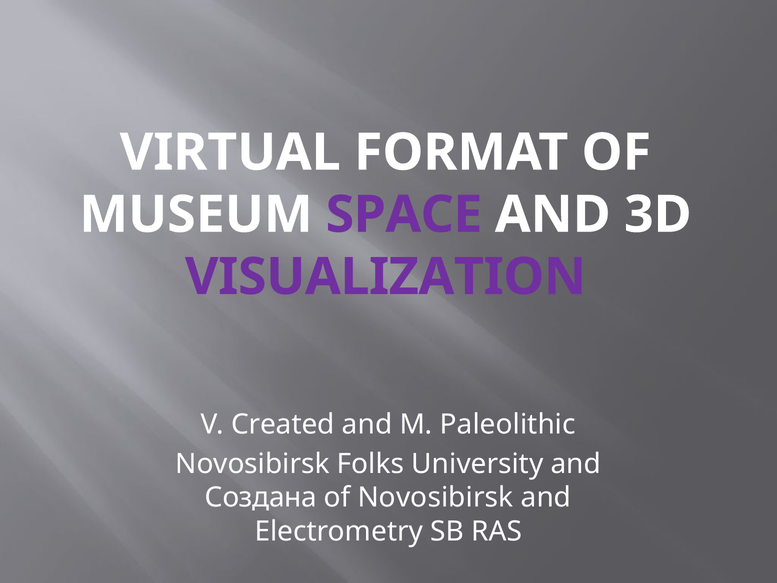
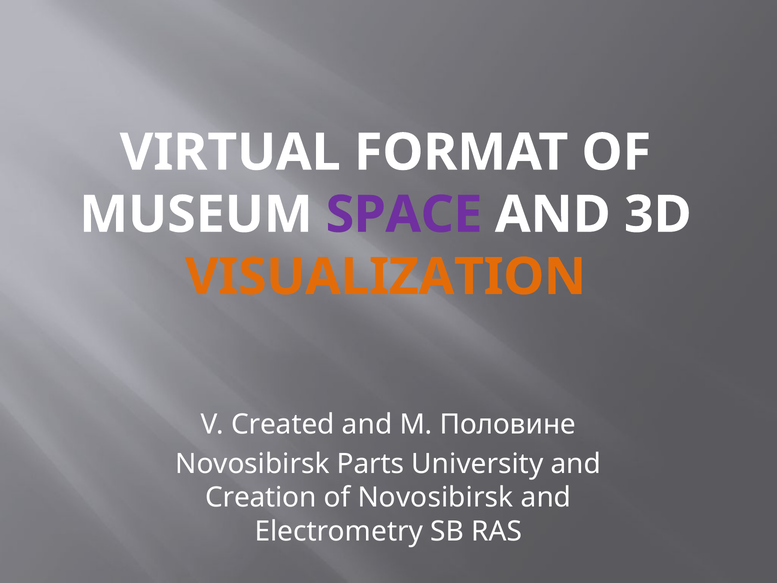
VISUALIZATION colour: purple -> orange (385, 277)
Paleolithic: Paleolithic -> Половине (508, 424)
Folks: Folks -> Parts (371, 464)
Создана: Создана -> Creation (261, 497)
